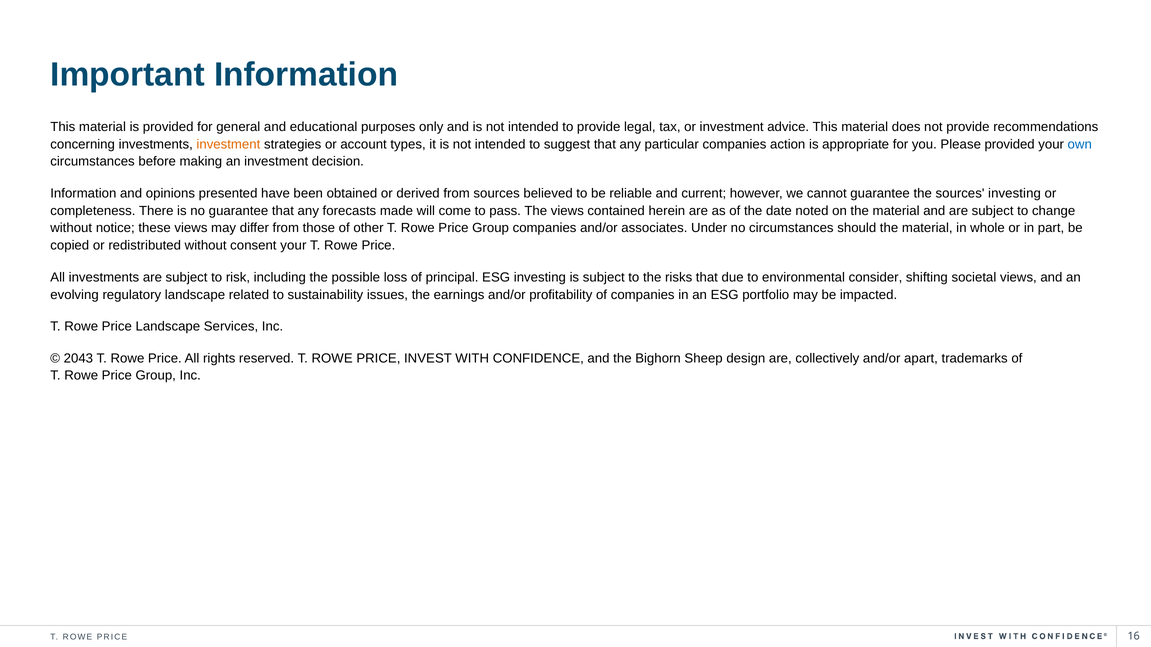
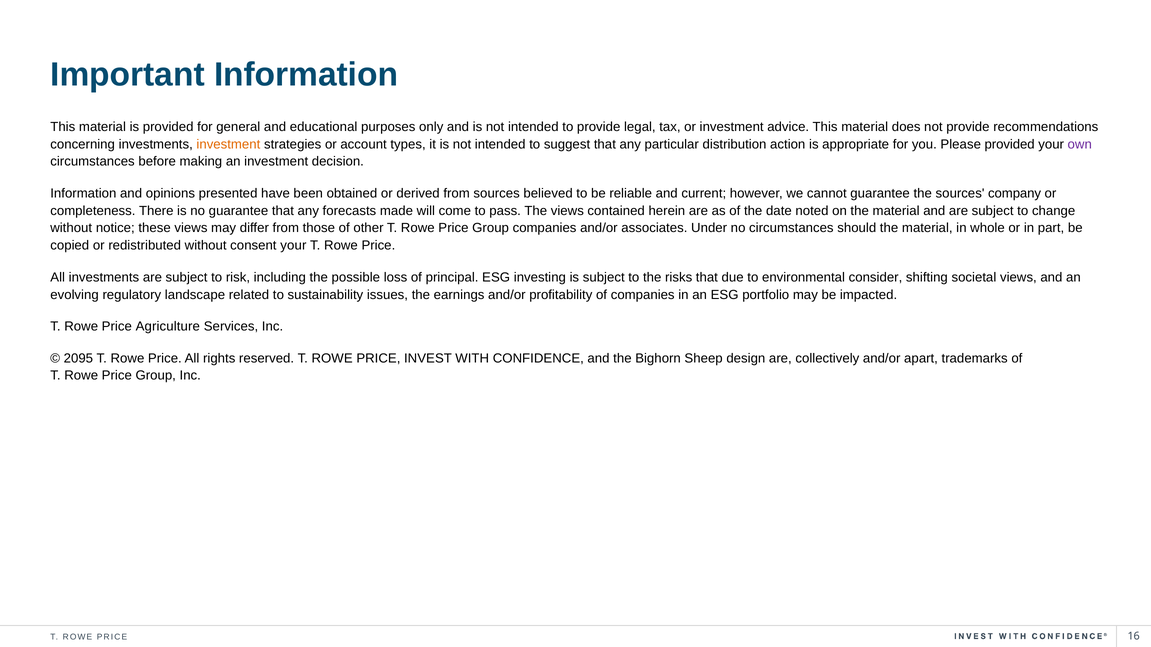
particular companies: companies -> distribution (735, 144)
own colour: blue -> purple (1080, 144)
sources investing: investing -> company (1015, 193)
Price Landscape: Landscape -> Agriculture (168, 327)
2043: 2043 -> 2095 (78, 358)
